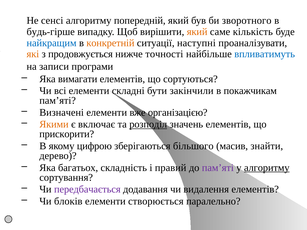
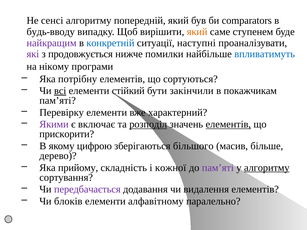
зворотного: зворотного -> comparators (247, 20)
будь-гірше: будь-гірше -> будь-вводу (51, 32)
кількість: кількість -> ступенем (253, 32)
найкращим colour: blue -> purple (52, 43)
конкретній colour: orange -> blue (110, 43)
які colour: orange -> purple (33, 54)
точності: точності -> помилки (164, 54)
записи: записи -> нікому (54, 67)
вимагати: вимагати -> потрібну (78, 79)
всі underline: none -> present (60, 91)
складні: складні -> стійкий (128, 91)
Визначені: Визначені -> Перевірку (62, 113)
організацією: організацією -> характерний (178, 113)
Якими colour: orange -> purple (54, 124)
елементів underline: none -> present (228, 124)
знайти: знайти -> більше (267, 146)
багатьох: багатьох -> прийому (78, 168)
правий: правий -> кожної (171, 168)
створюється: створюється -> алфавітному (156, 201)
